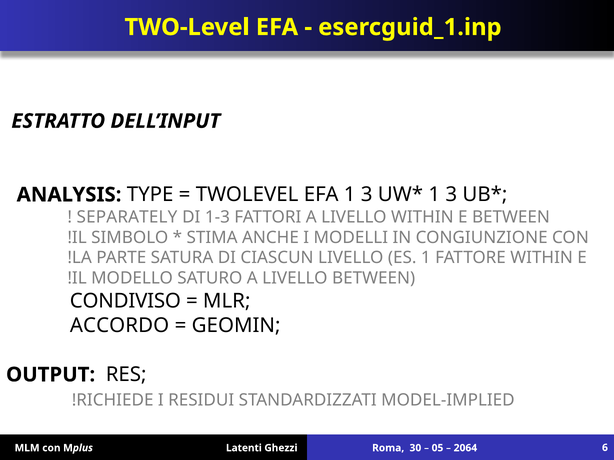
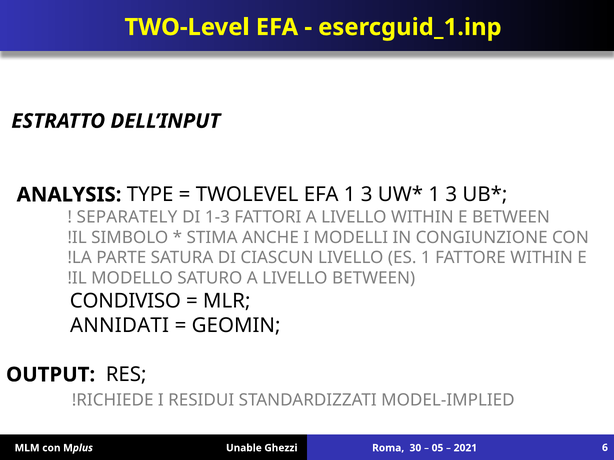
ACCORDO: ACCORDO -> ANNIDATI (120, 326)
Latenti: Latenti -> Unable (244, 448)
2064: 2064 -> 2021 (465, 448)
